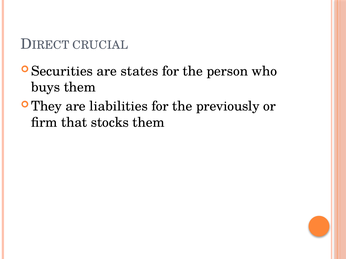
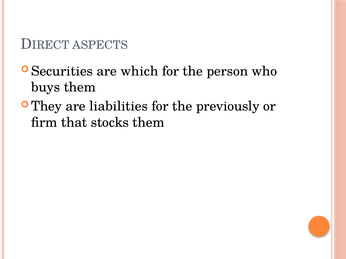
CRUCIAL: CRUCIAL -> ASPECTS (100, 45)
states: states -> which (139, 71)
